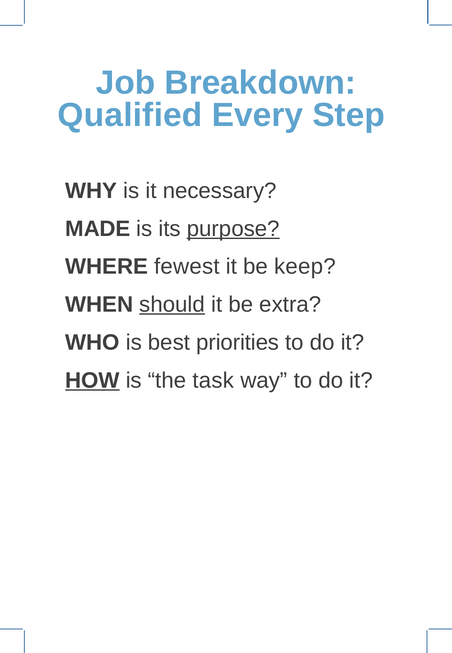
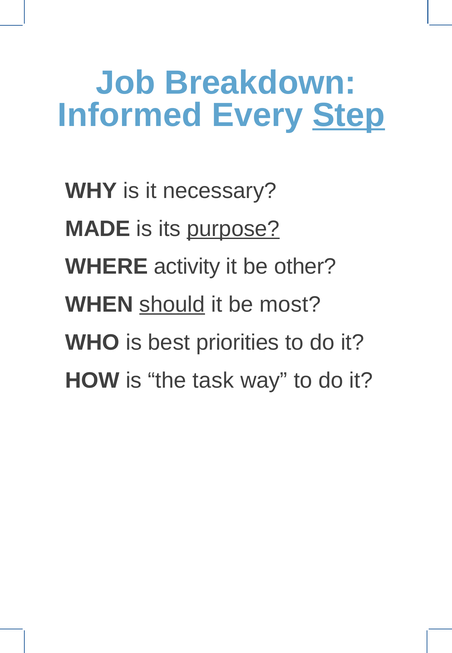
Qualified: Qualified -> Informed (130, 115)
Step underline: none -> present (349, 115)
fewest: fewest -> activity (187, 267)
keep: keep -> other (305, 267)
extra: extra -> most (290, 304)
HOW underline: present -> none (92, 380)
